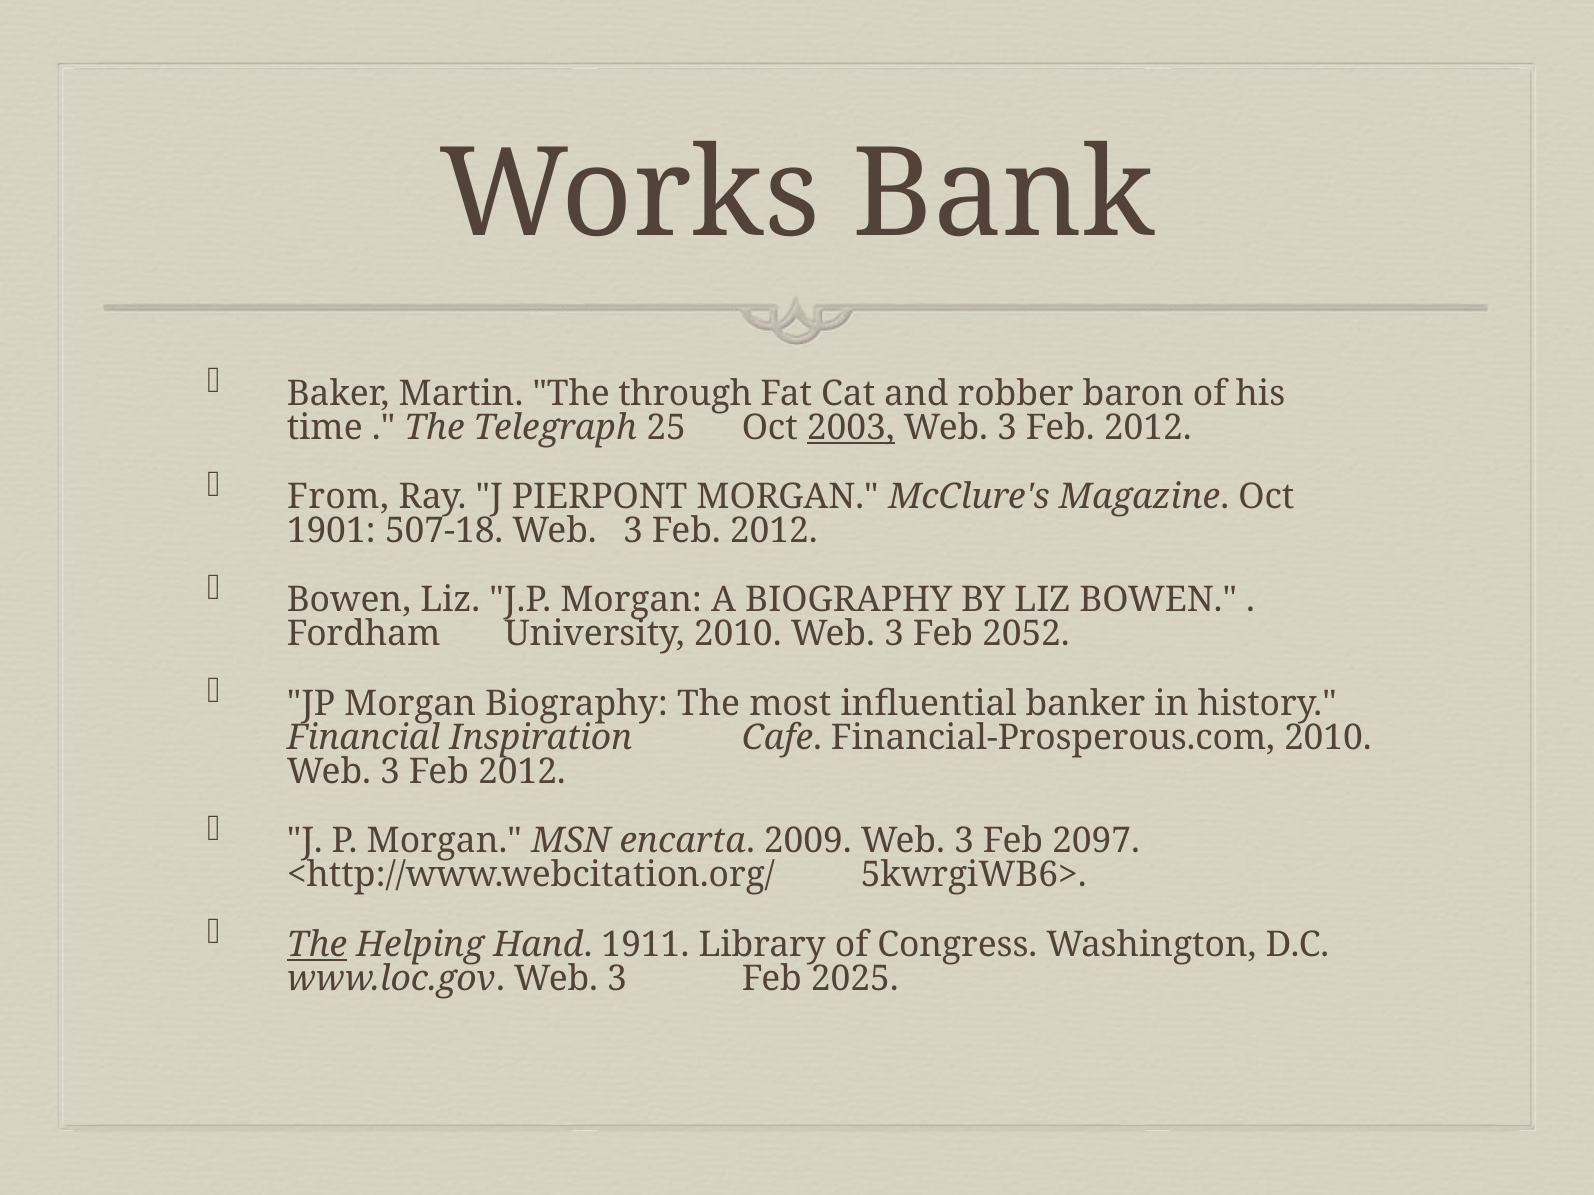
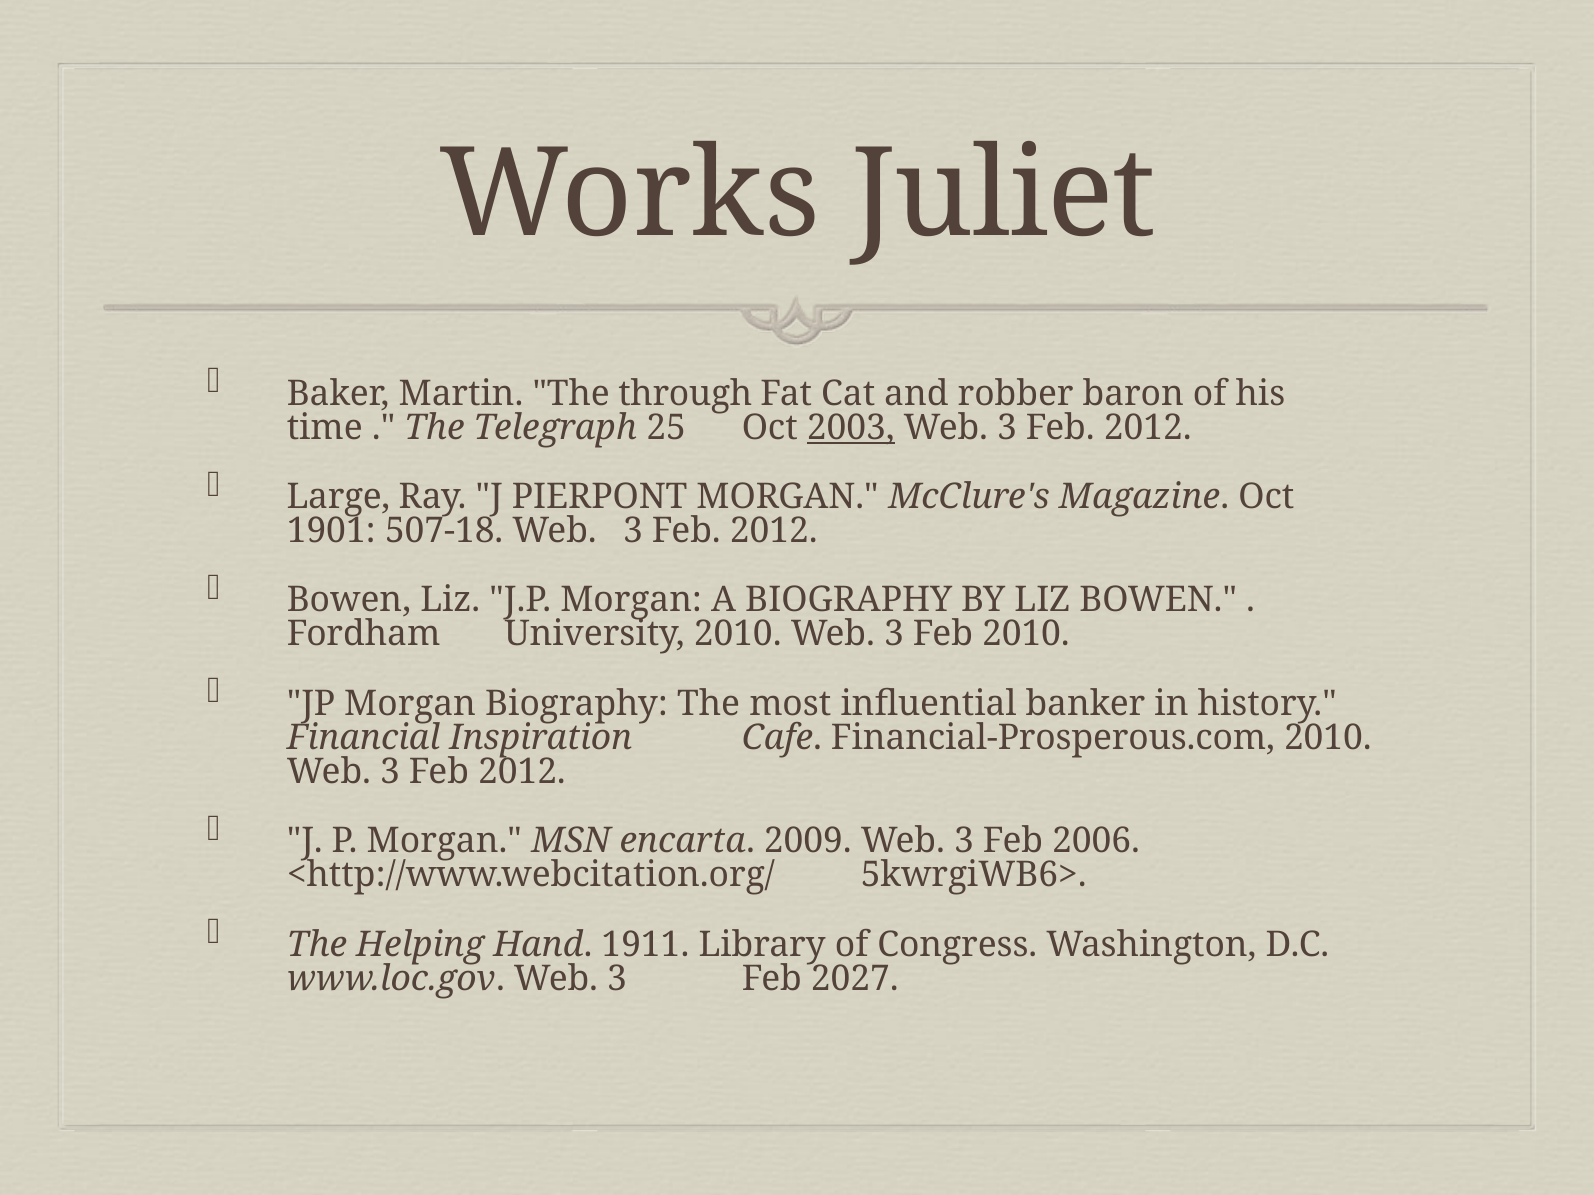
Bank: Bank -> Juliet (1004, 195)
From: From -> Large (338, 497)
Feb 2052: 2052 -> 2010 (1026, 635)
2097: 2097 -> 2006 (1096, 841)
The underline: present -> none (317, 945)
2025: 2025 -> 2027 (855, 979)
